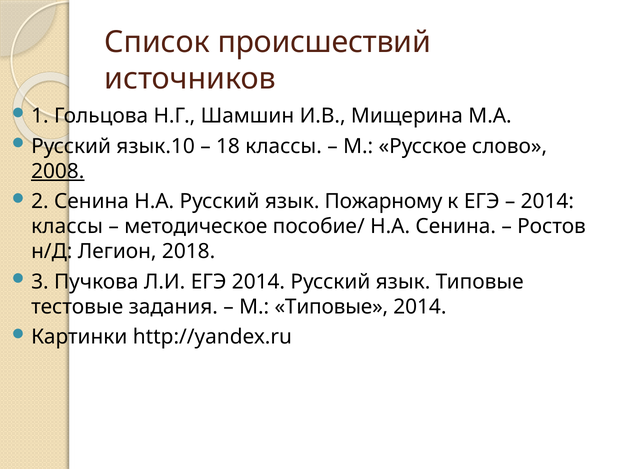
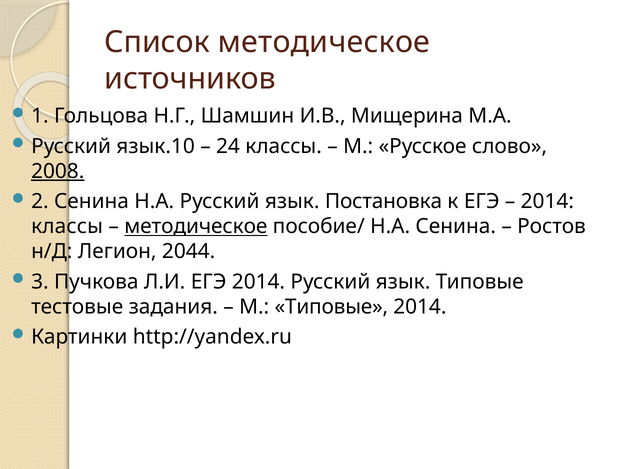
Список происшествий: происшествий -> методическое (324, 42)
18: 18 -> 24 (228, 146)
Пожарному: Пожарному -> Постановка (384, 201)
методическое underline: none -> present (196, 226)
2018: 2018 -> 2044 (189, 251)
